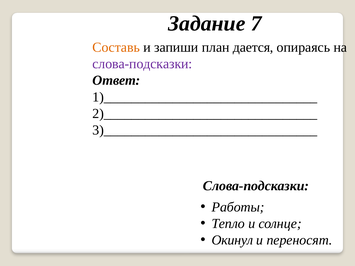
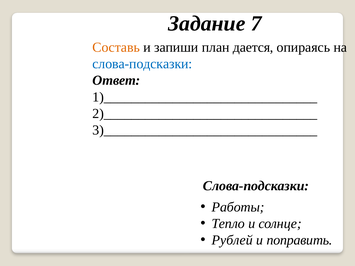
слова-подсказки colour: purple -> blue (142, 64)
Окинул: Окинул -> Рублей (232, 240)
переносят: переносят -> поправить (299, 240)
